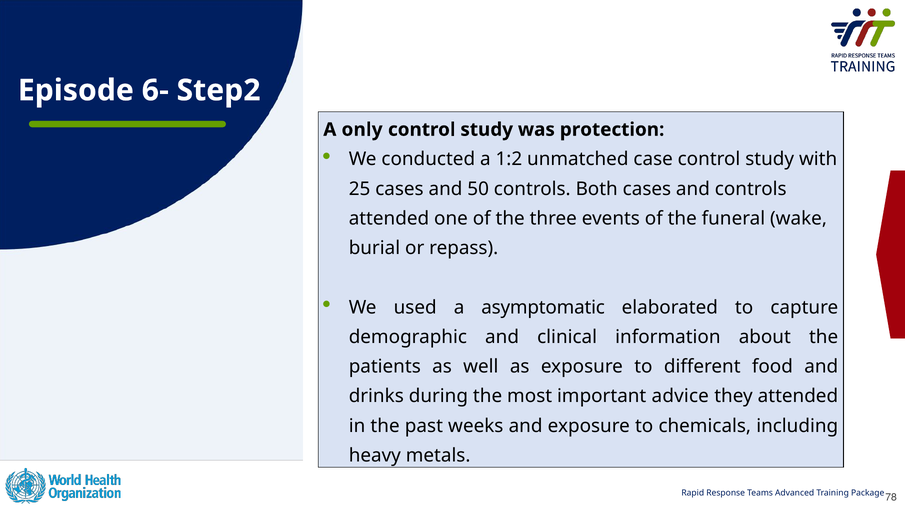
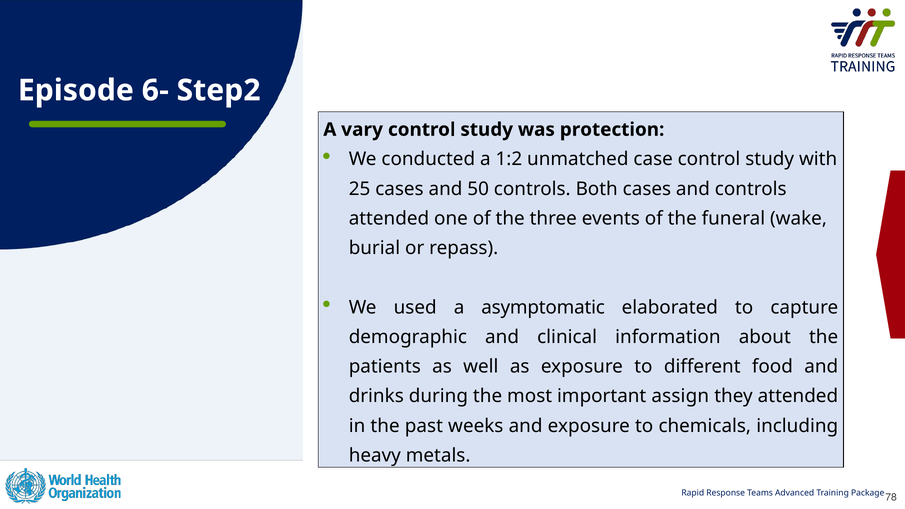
only: only -> vary (362, 130)
advice: advice -> assign (680, 396)
